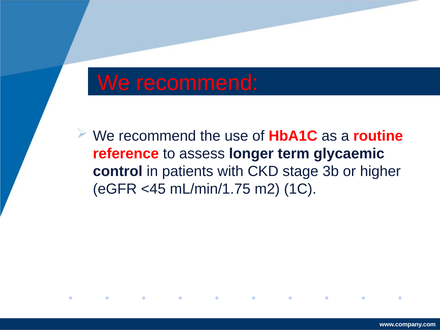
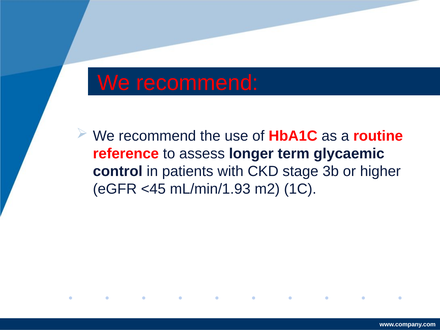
mL/min/1.75: mL/min/1.75 -> mL/min/1.93 (210, 189)
